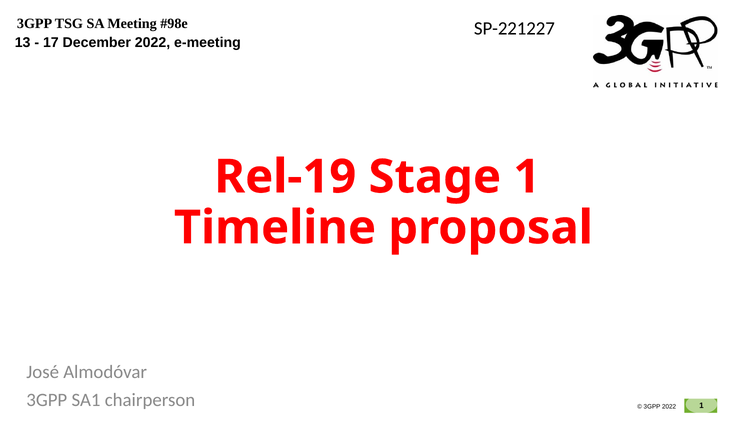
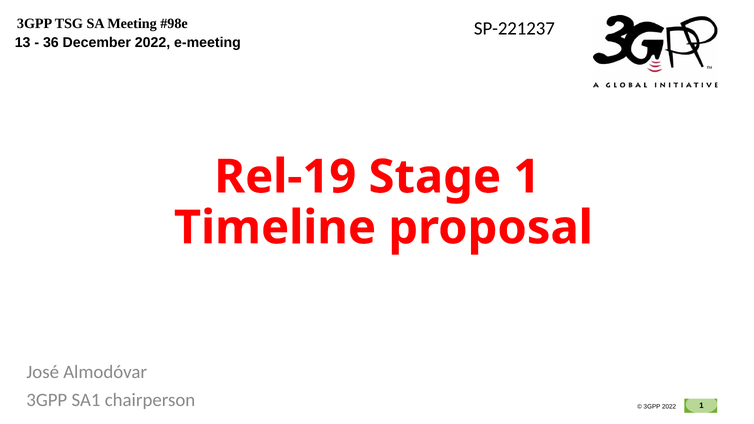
SP-221227: SP-221227 -> SP-221237 (514, 29)
17: 17 -> 36 (51, 43)
